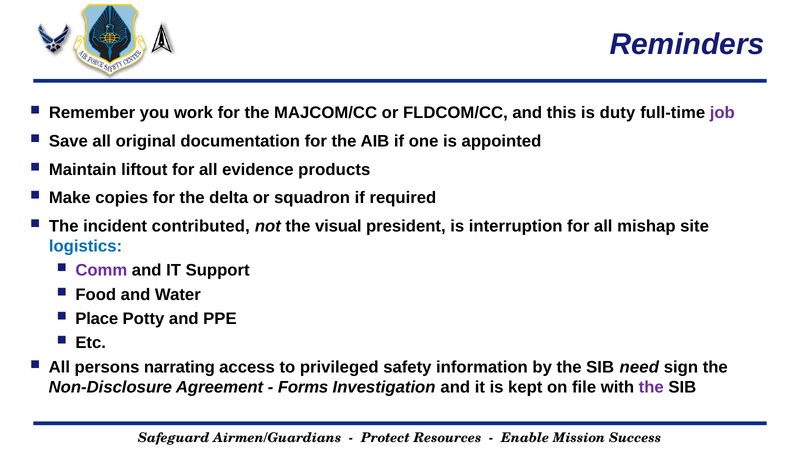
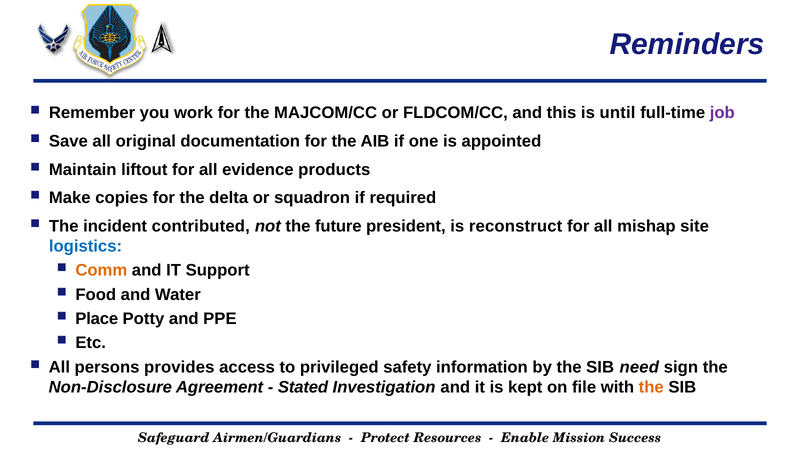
duty: duty -> until (618, 113)
visual: visual -> future (338, 226)
interruption: interruption -> reconstruct (516, 226)
Comm colour: purple -> orange (101, 270)
narrating: narrating -> provides (179, 367)
Forms: Forms -> Stated (303, 387)
the colour: purple -> orange (651, 387)
